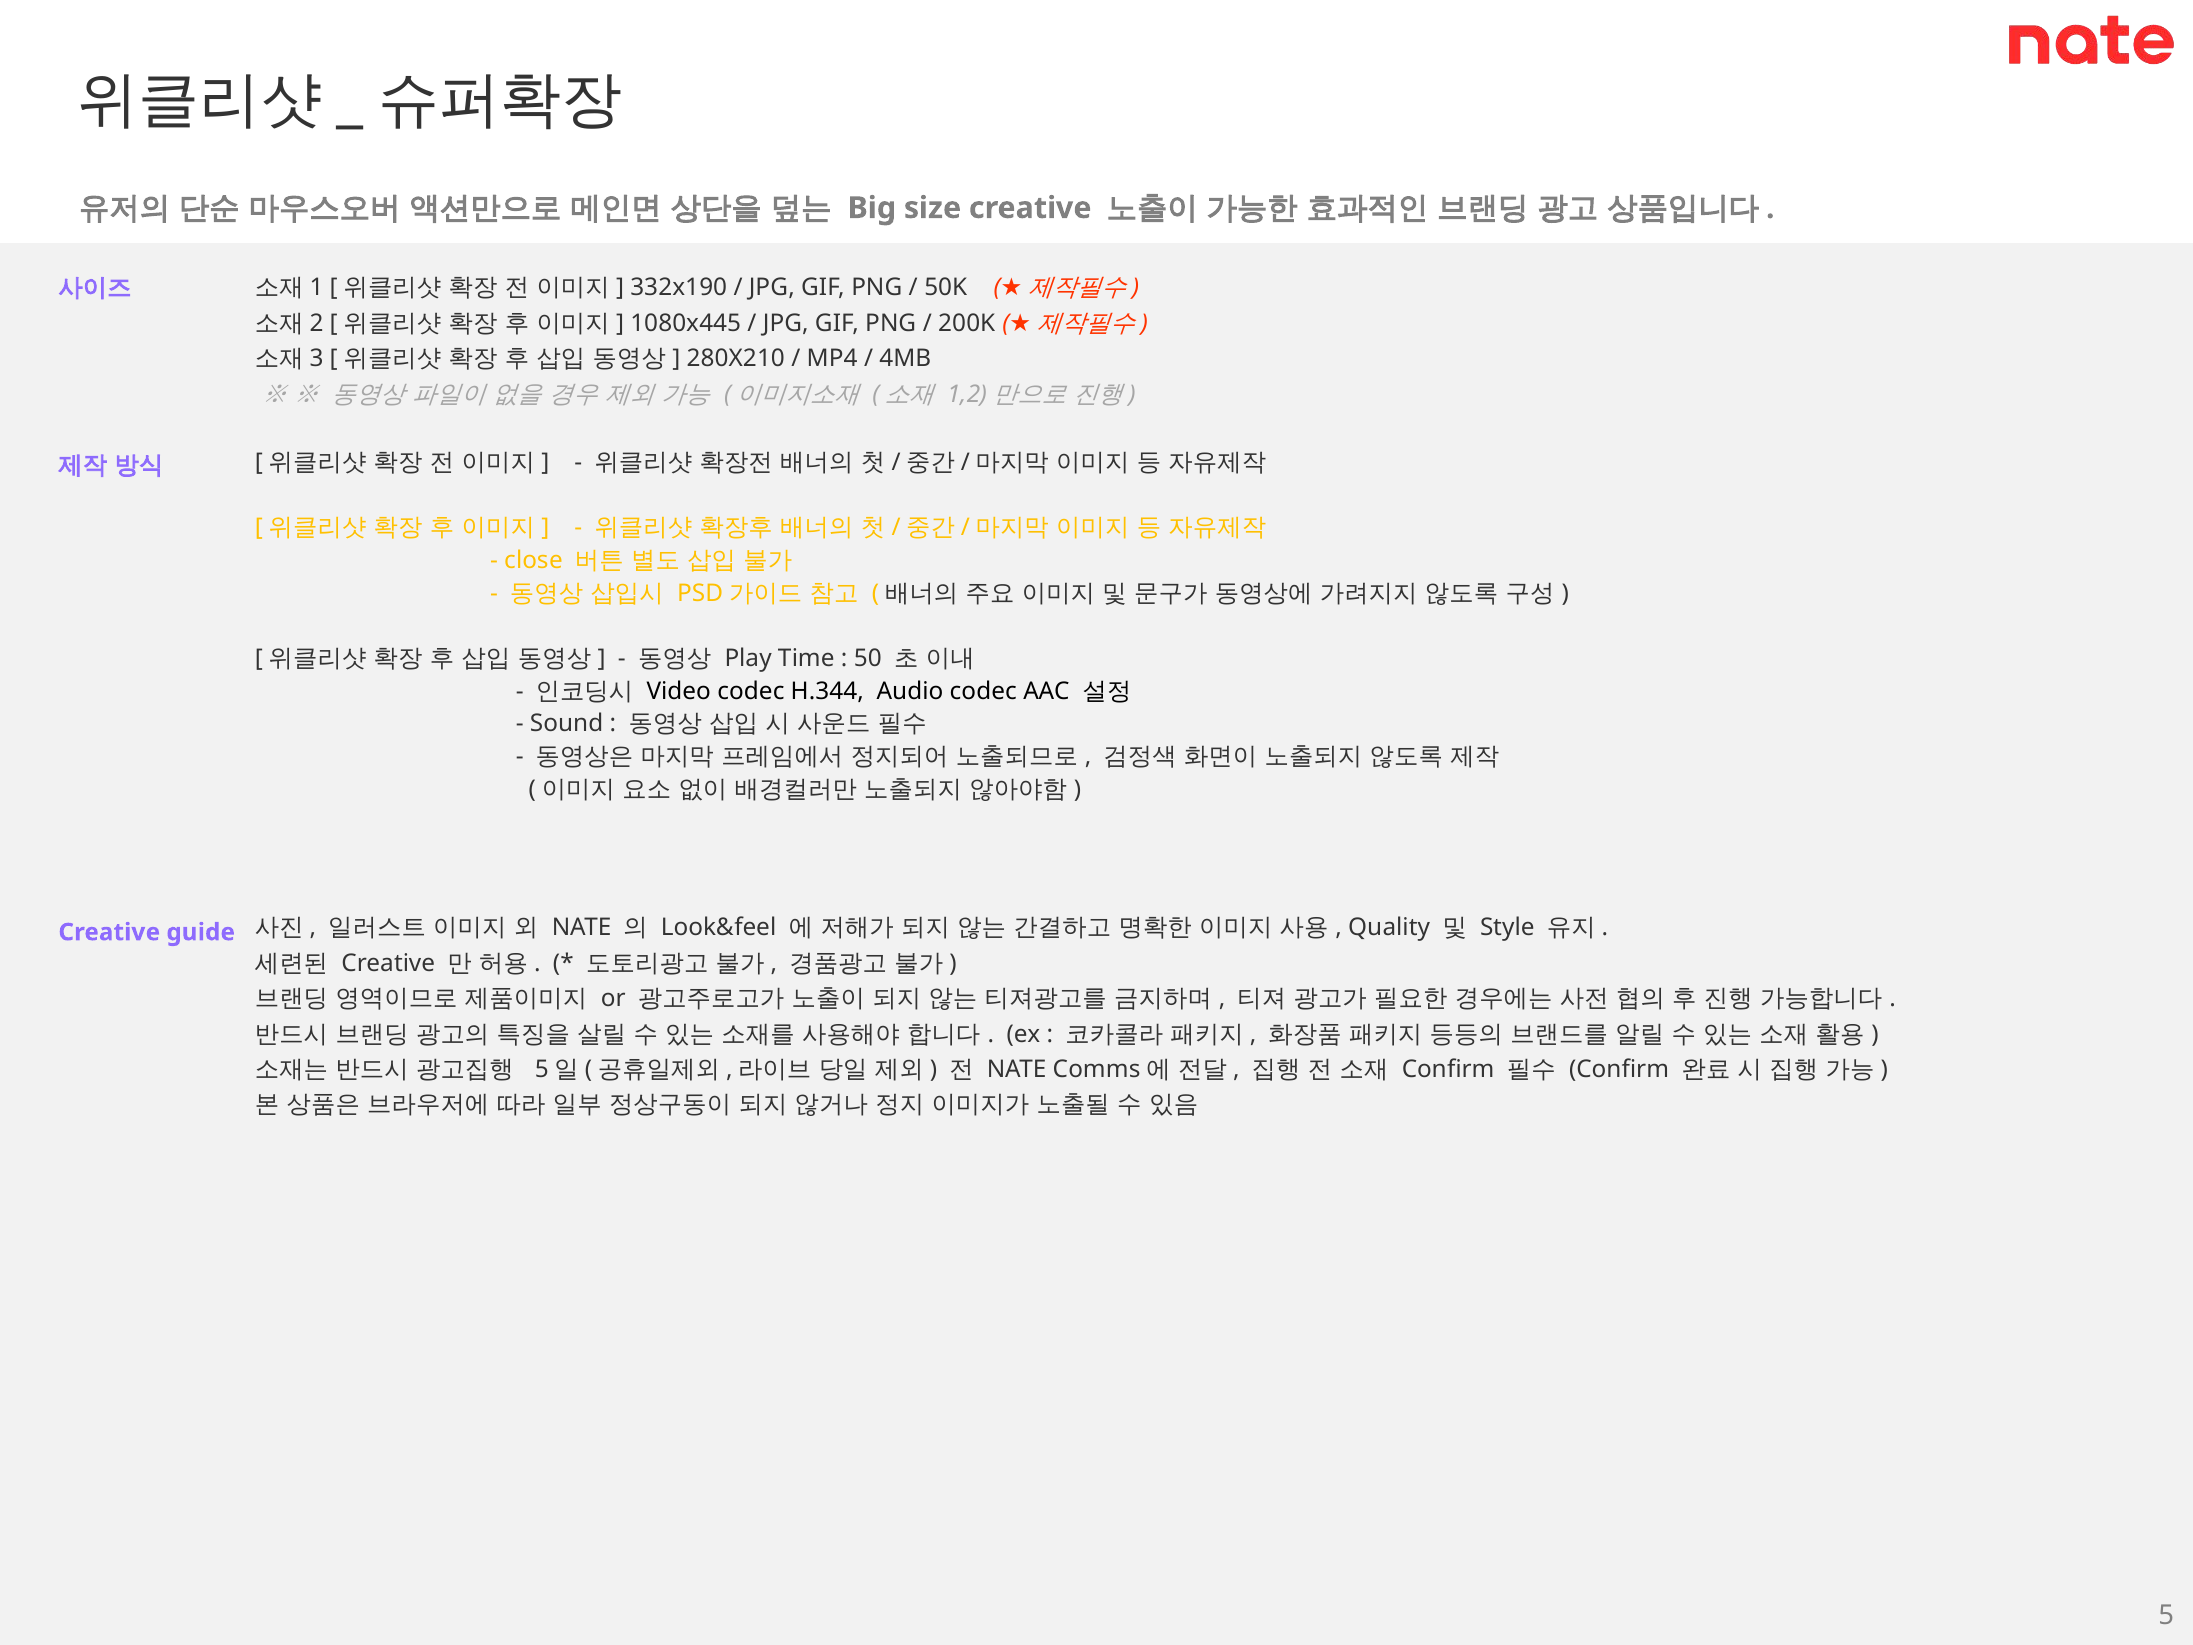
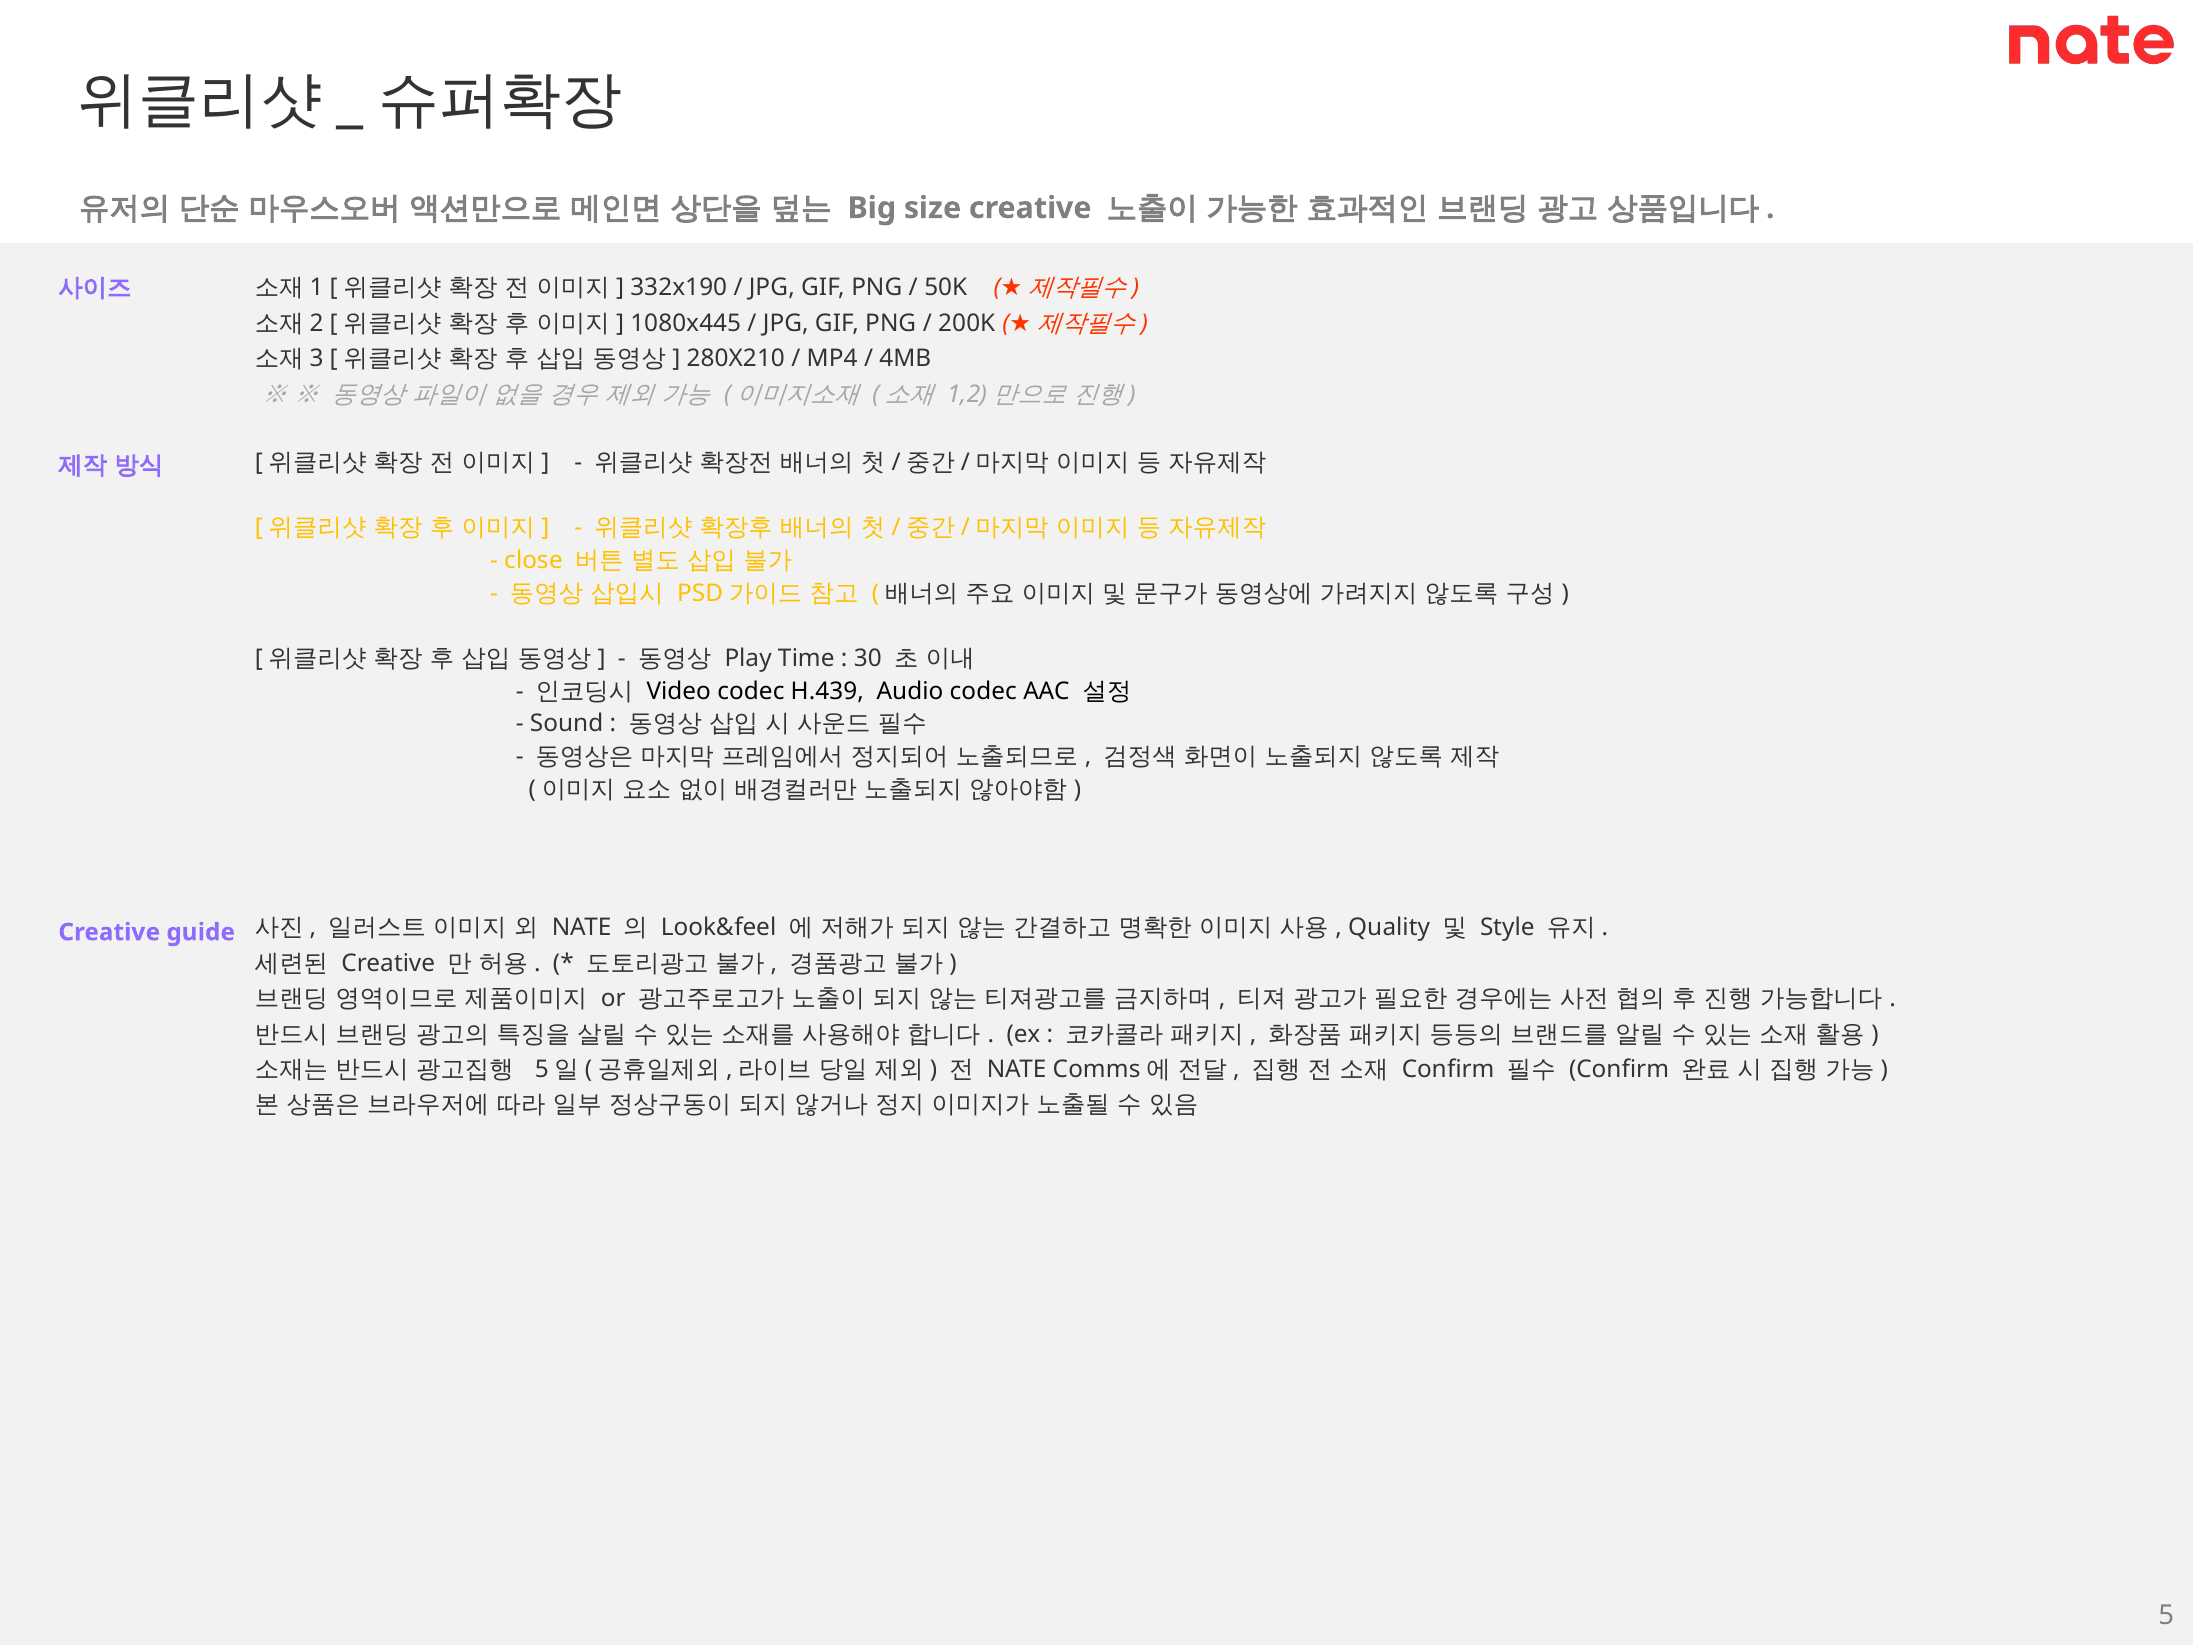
50: 50 -> 30 (868, 658)
H.344: H.344 -> H.439 (827, 691)
